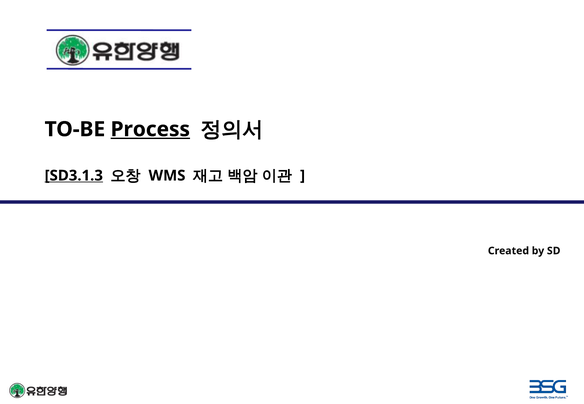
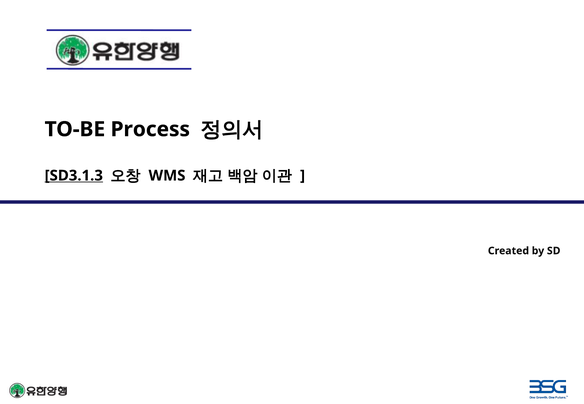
Process underline: present -> none (150, 129)
